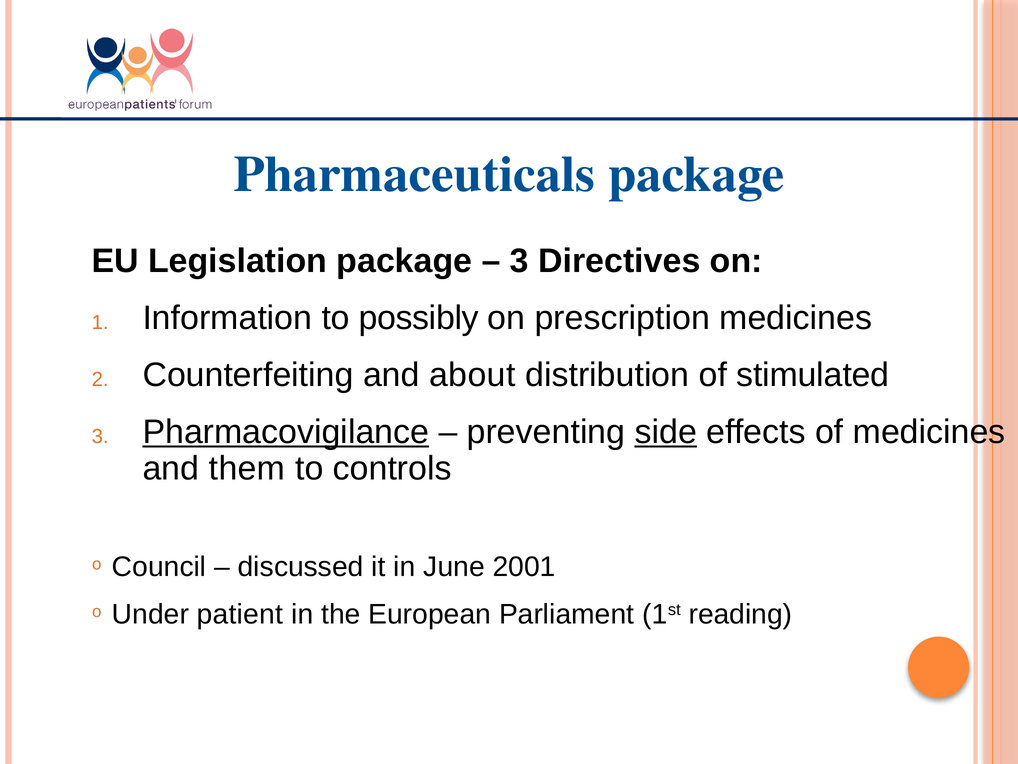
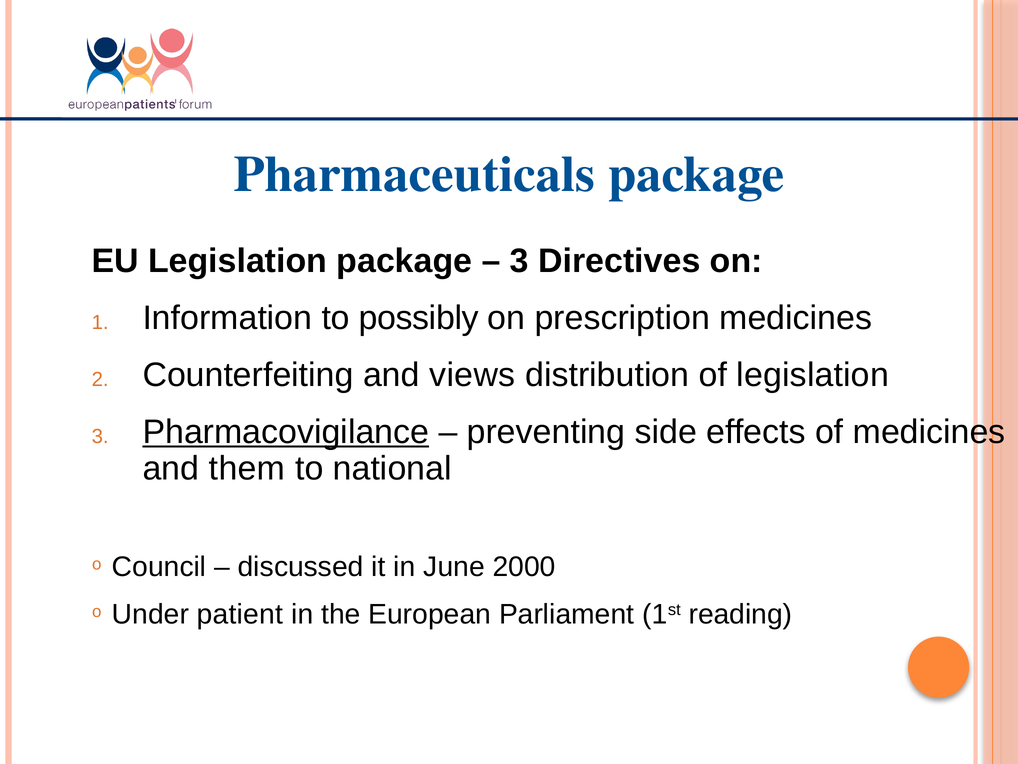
about: about -> views (472, 375)
of stimulated: stimulated -> legislation (813, 375)
side underline: present -> none (666, 432)
controls: controls -> national (392, 468)
2001: 2001 -> 2000 (524, 566)
